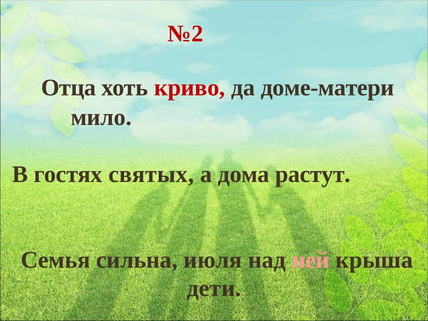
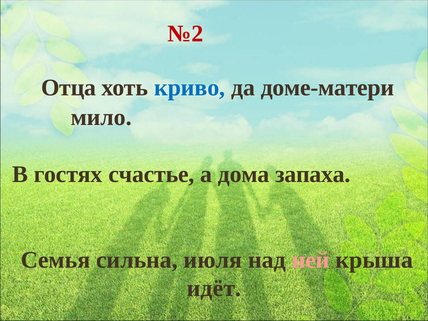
криво colour: red -> blue (190, 88)
святых: святых -> счастье (151, 174)
растут: растут -> запаха (313, 174)
дети: дети -> идёт (214, 288)
